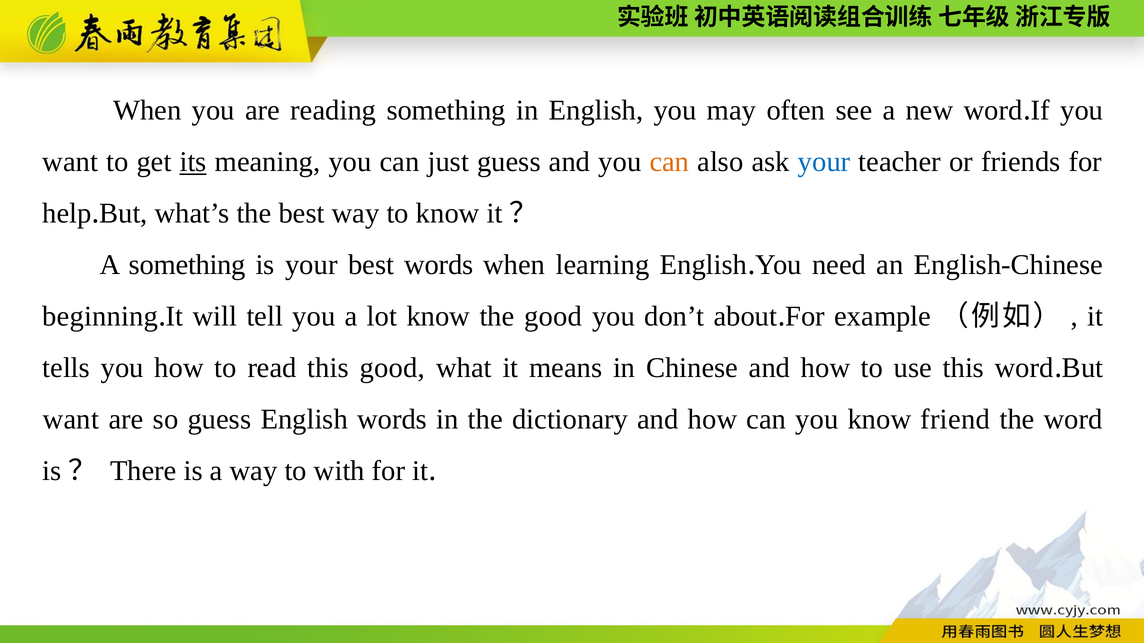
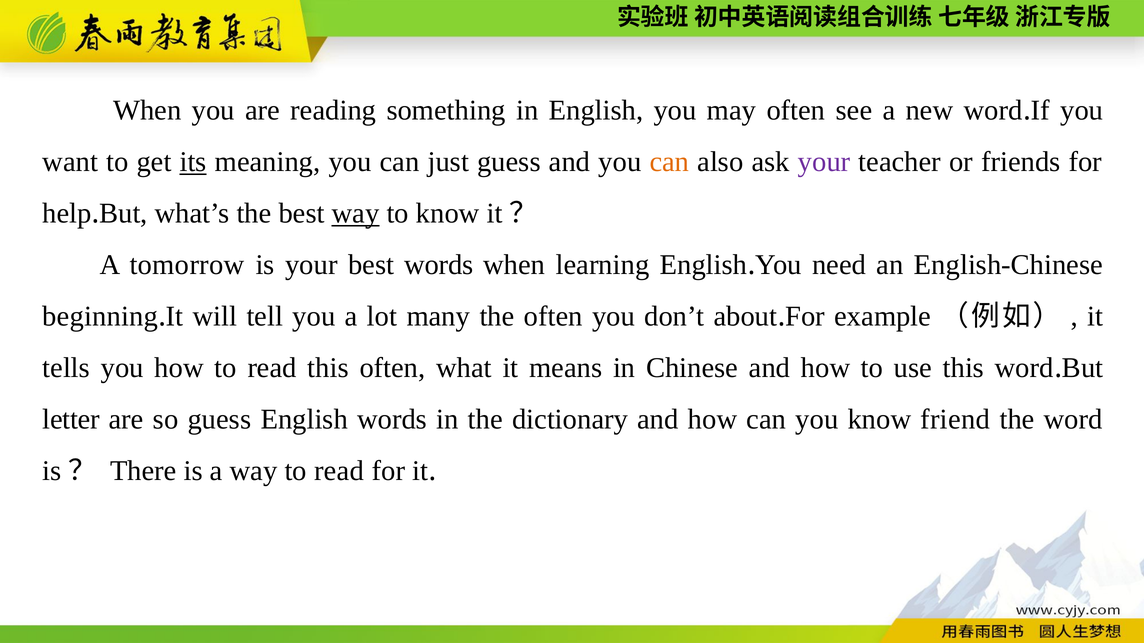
your colour: blue -> purple (824, 162)
way underline: none -> present (356, 214)
A something: something -> tomorrow (187, 265)
lot know: know -> many (438, 317)
the good: good -> often (553, 317)
this good: good -> often (393, 368)
want: want -> letter (71, 420)
way to with: with -> read (339, 471)
